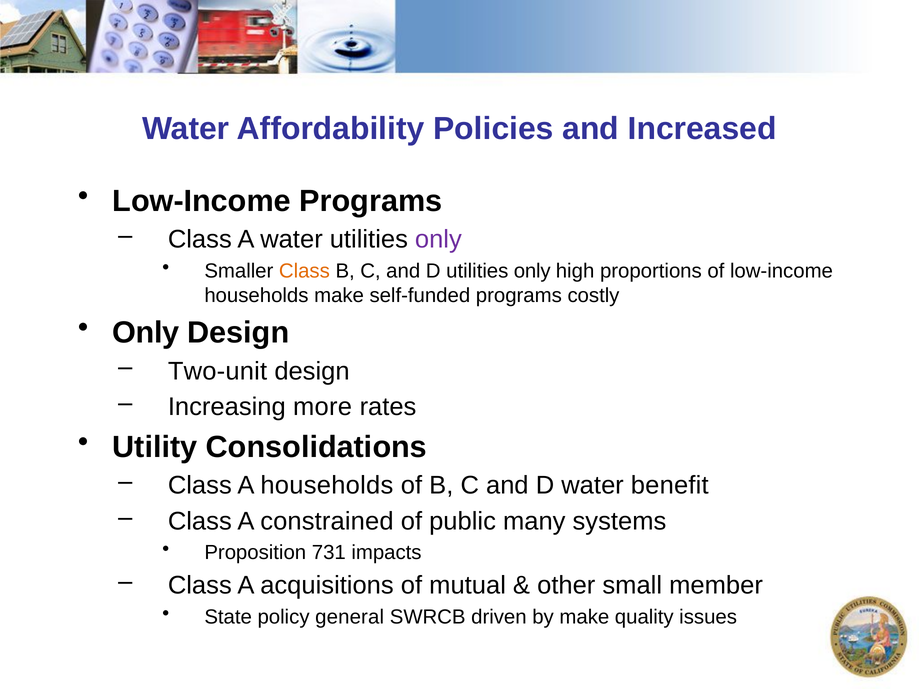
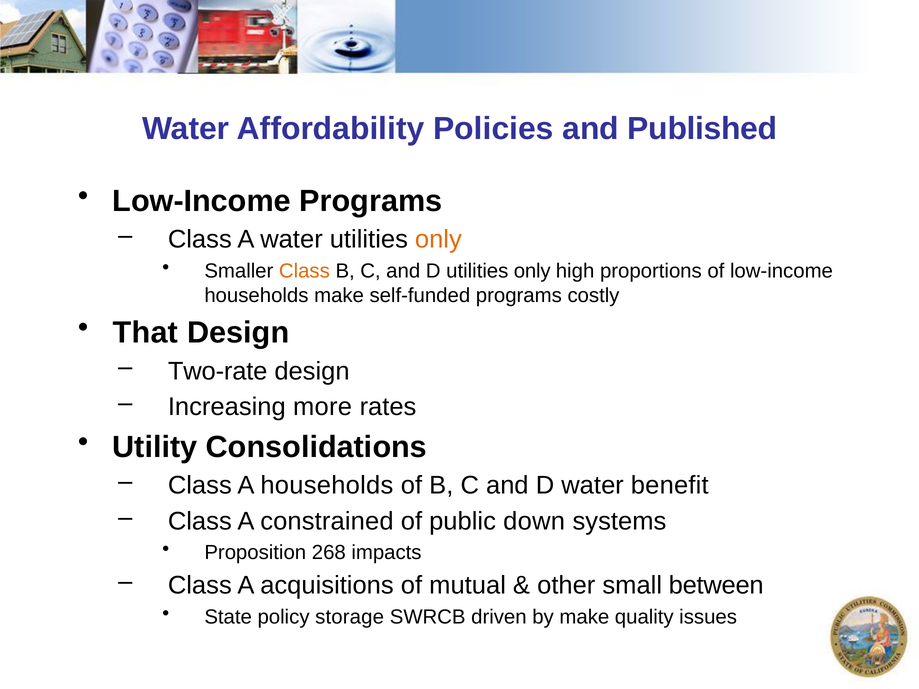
Increased: Increased -> Published (702, 129)
only colour: purple -> orange (438, 240)
Only: Only -> That (145, 333)
Two-unit: Two-unit -> Two-rate (218, 371)
many: many -> down (534, 521)
731: 731 -> 268 (329, 553)
member: member -> between (716, 586)
general: general -> storage (350, 617)
